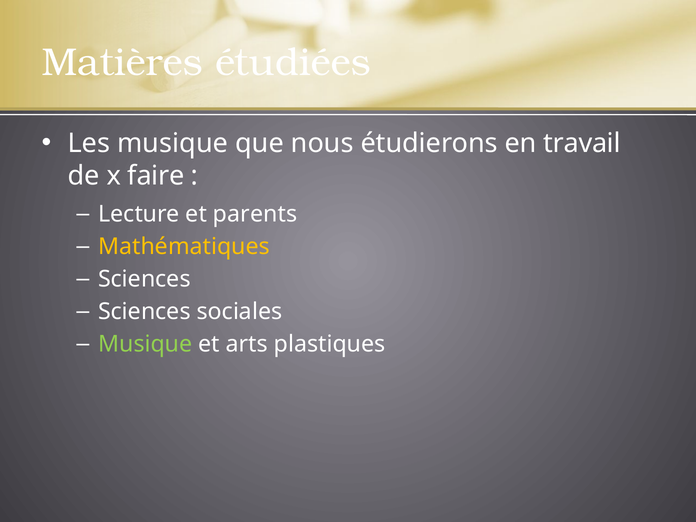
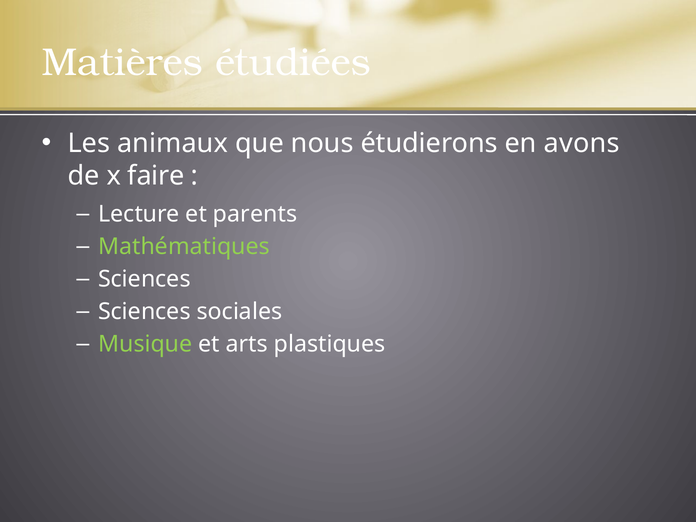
Les musique: musique -> animaux (173, 143)
travail: travail -> avons (582, 143)
Mathématiques colour: yellow -> light green (184, 247)
